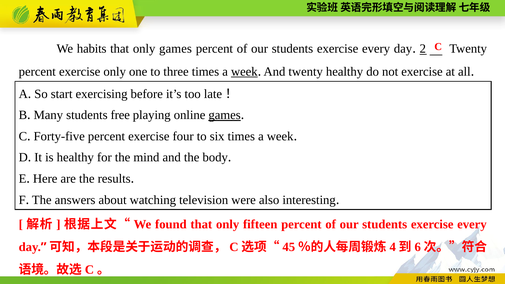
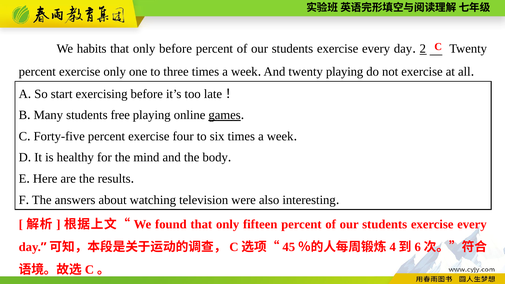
only games: games -> before (176, 49)
week underline: present -> none (244, 72)
twenty healthy: healthy -> playing (345, 72)
